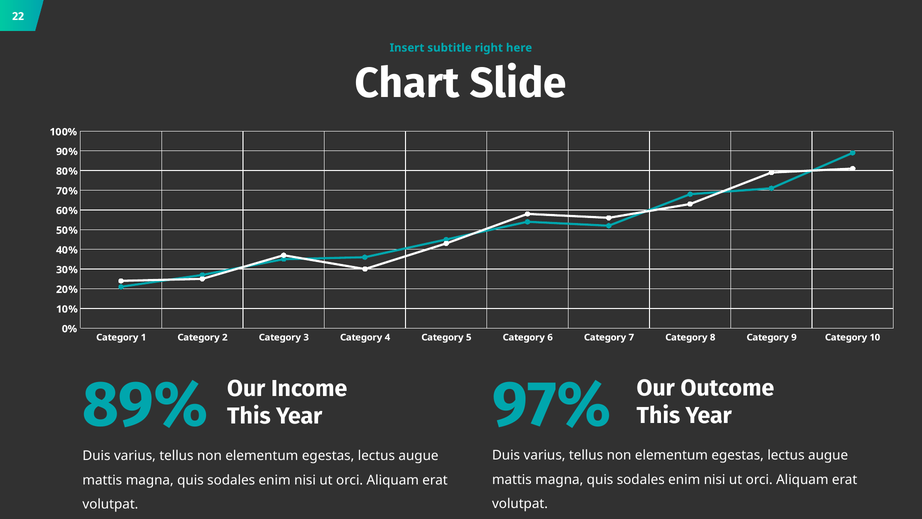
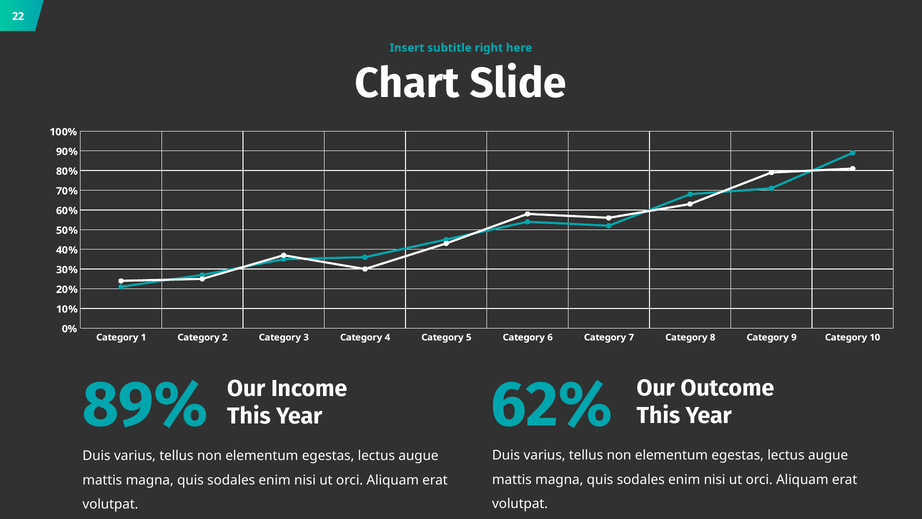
97%: 97% -> 62% (552, 404)
